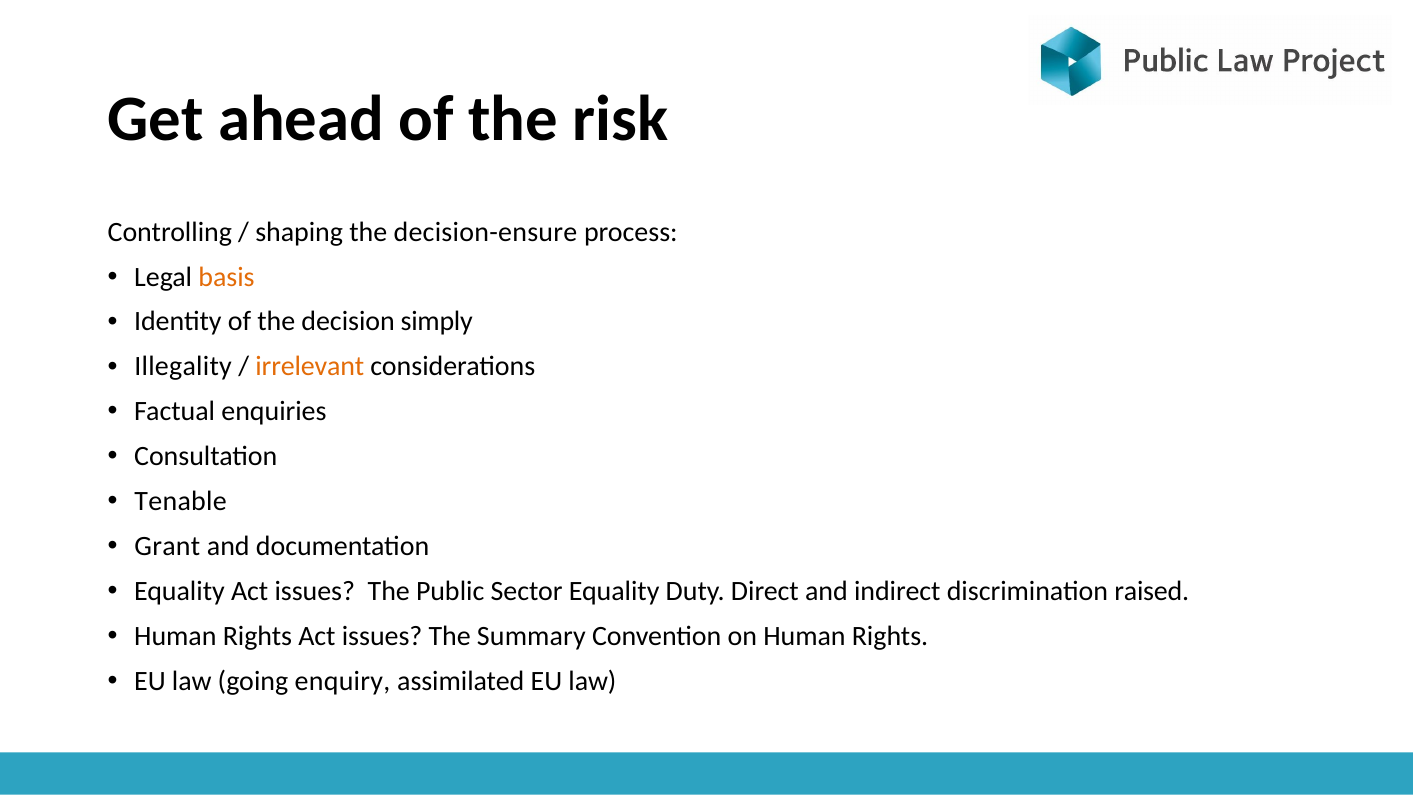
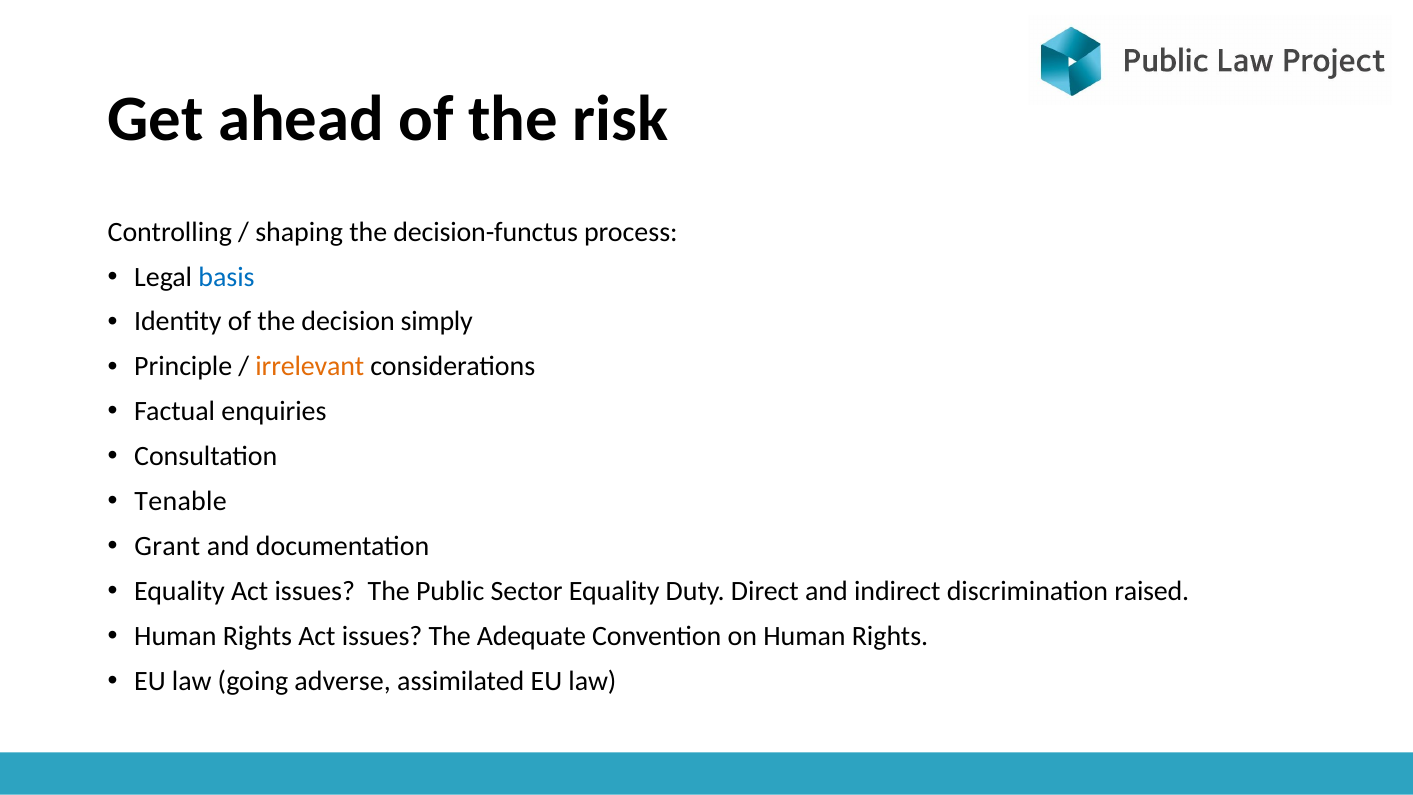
decision-ensure: decision-ensure -> decision-functus (486, 232)
basis colour: orange -> blue (226, 277)
Illegality: Illegality -> Principle (183, 367)
Summary: Summary -> Adequate (532, 636)
enquiry: enquiry -> adverse (343, 681)
